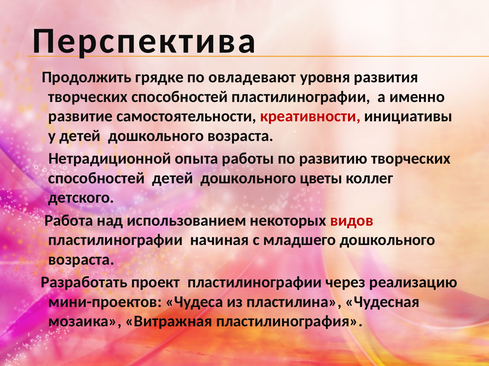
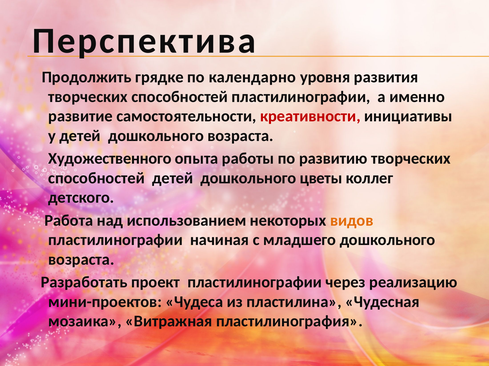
овладевают: овладевают -> календарно (252, 77)
Нетрадиционной: Нетрадиционной -> Художественного (110, 159)
видов colour: red -> orange (352, 221)
